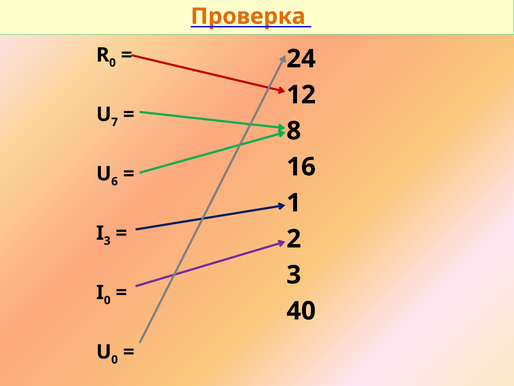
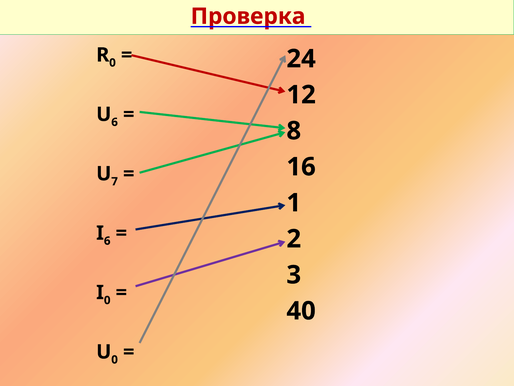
Проверка colour: orange -> red (248, 16)
7: 7 -> 6 (115, 122)
6: 6 -> 7 (115, 181)
3: 3 -> 6 (107, 241)
